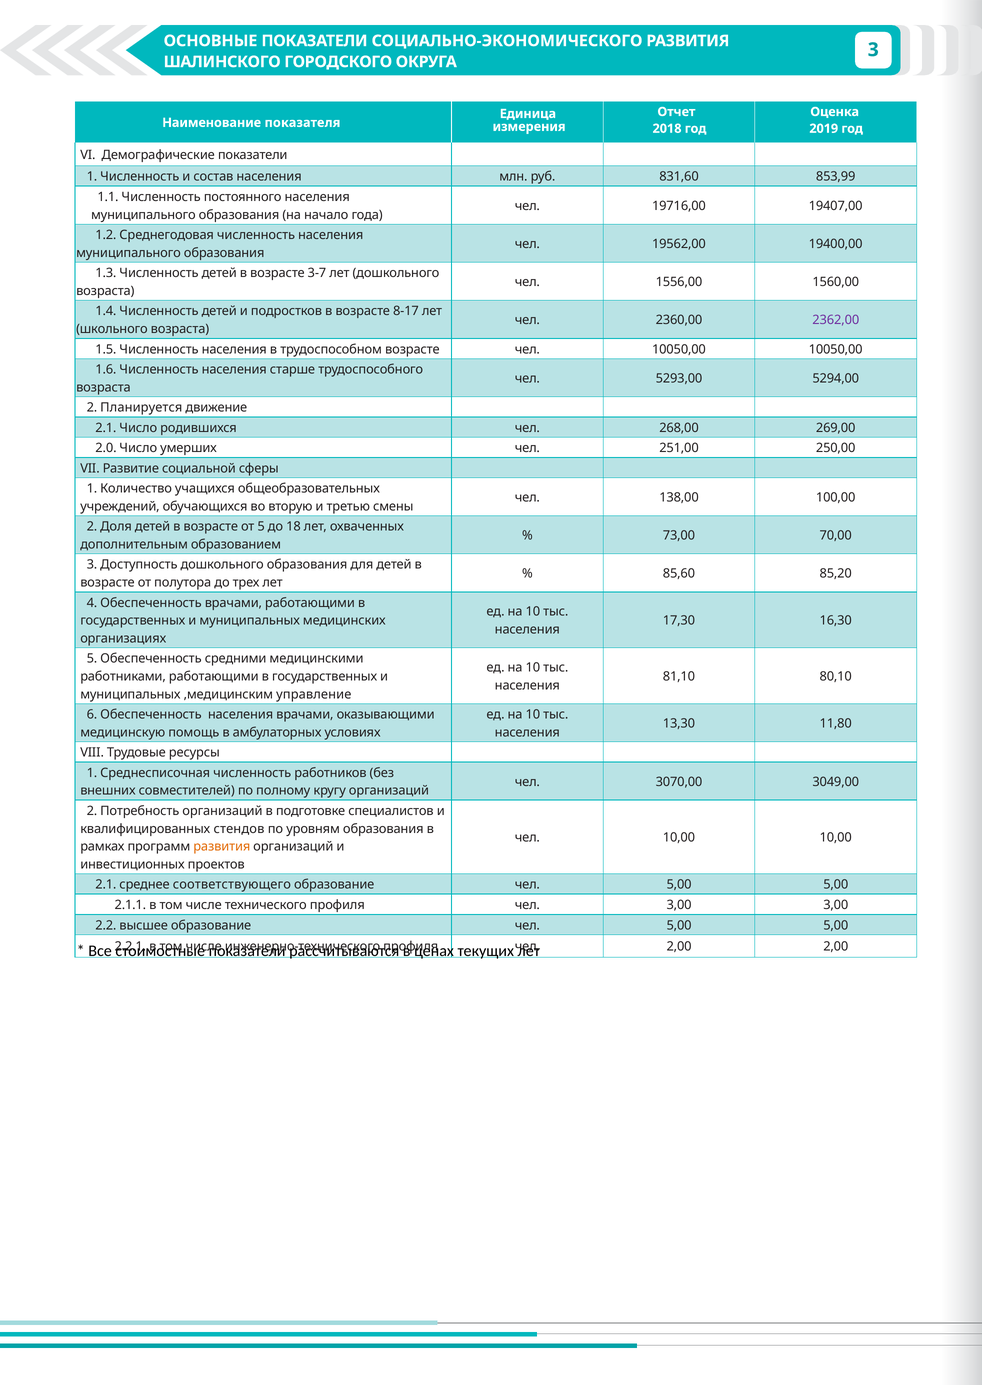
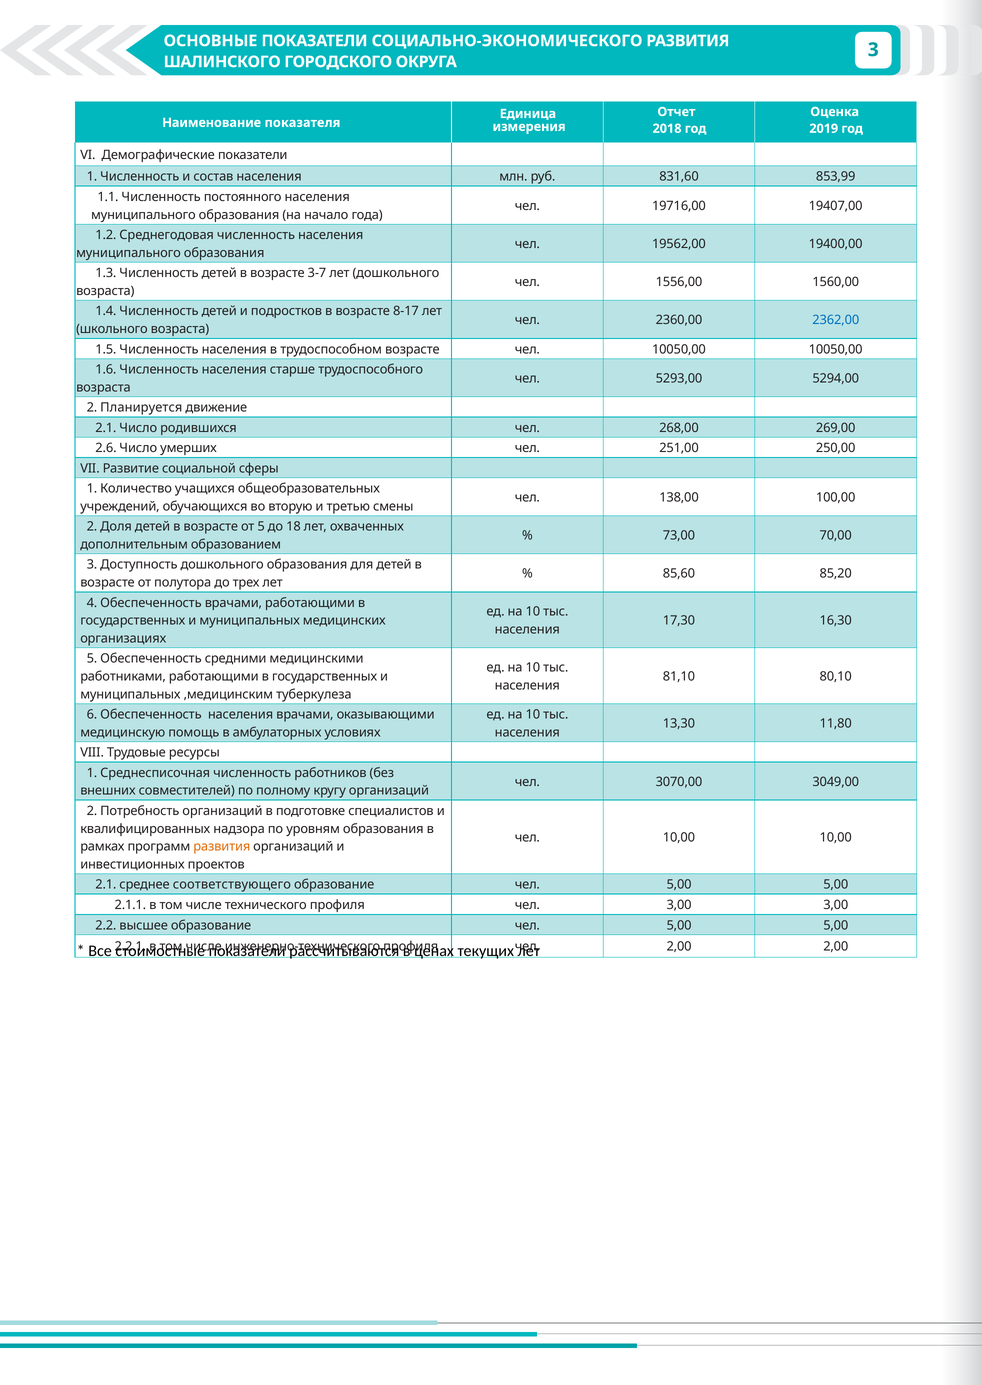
2362,00 colour: purple -> blue (836, 320)
2.0: 2.0 -> 2.6 (106, 448)
управление: управление -> туберкулеза (314, 694)
стендов: стендов -> надзора (239, 829)
